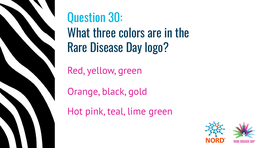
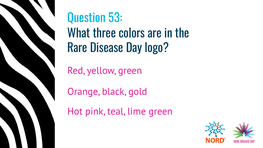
30: 30 -> 53 (115, 18)
